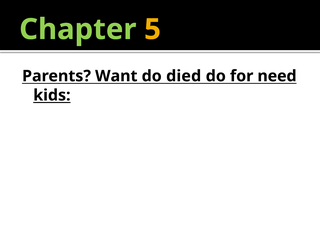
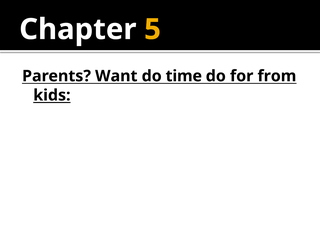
Chapter colour: light green -> white (78, 29)
died: died -> time (184, 76)
need: need -> from (277, 76)
